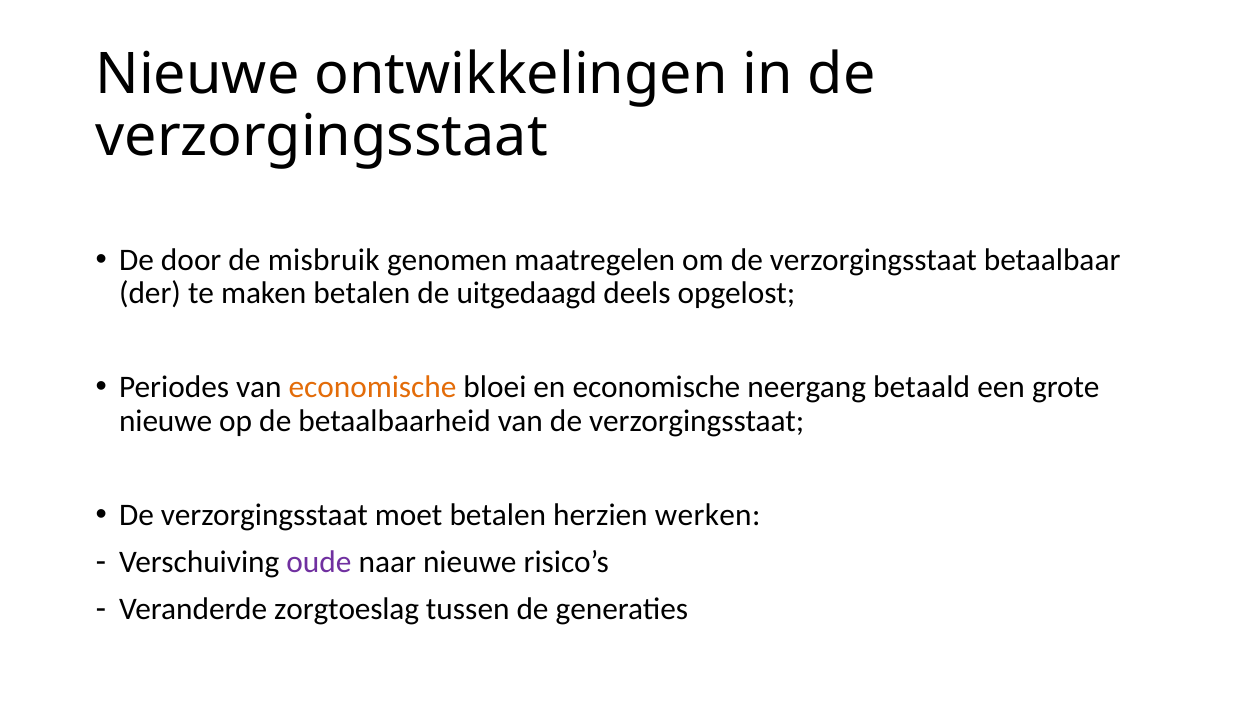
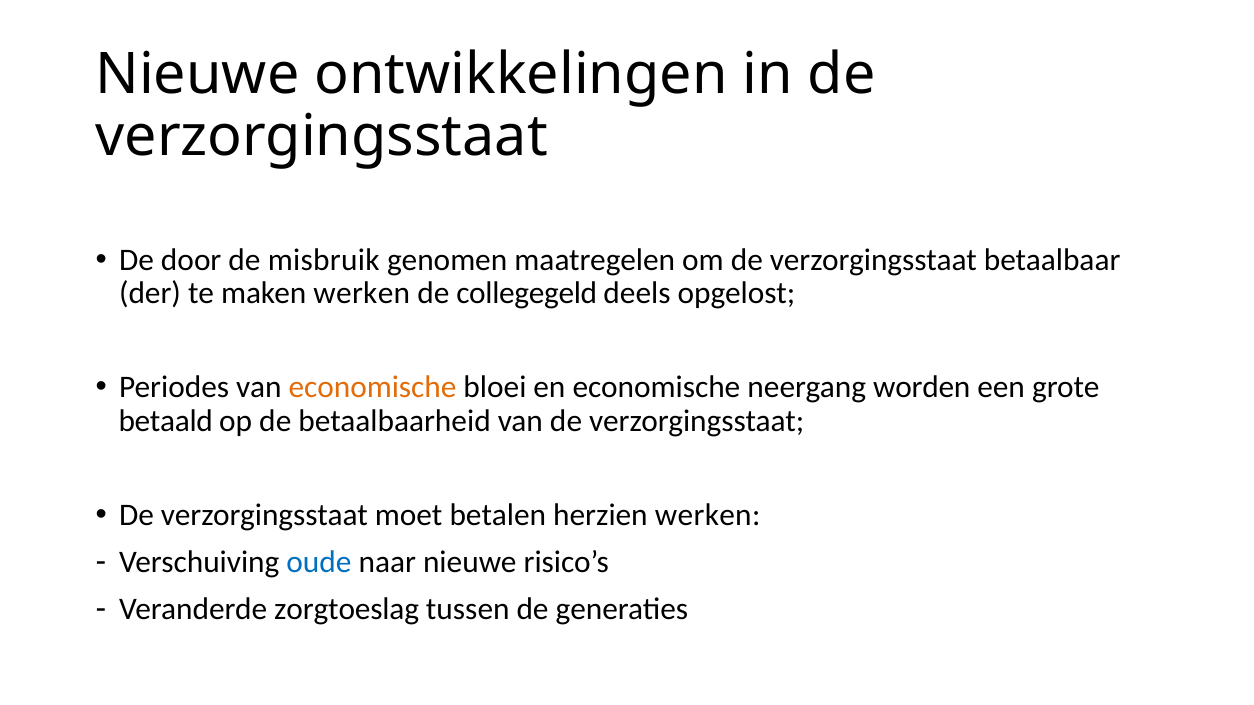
maken betalen: betalen -> werken (362, 294)
uitgedaagd: uitgedaagd -> collegegeld (527, 294)
betaald: betaald -> worden (922, 388)
nieuwe: nieuwe -> betaald (166, 421)
oude colour: purple -> blue (319, 562)
